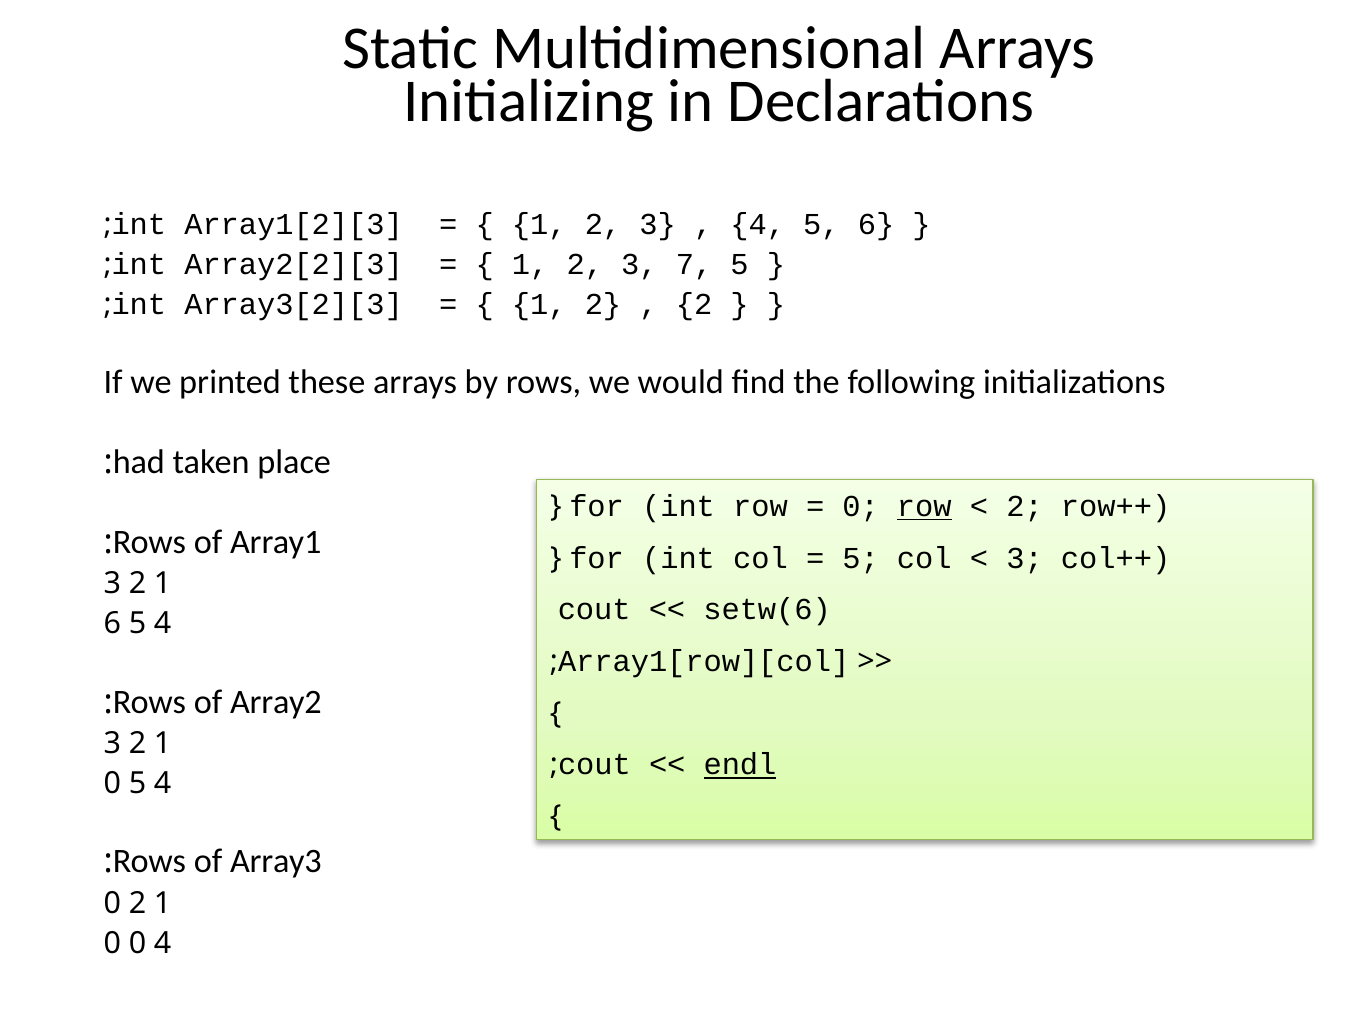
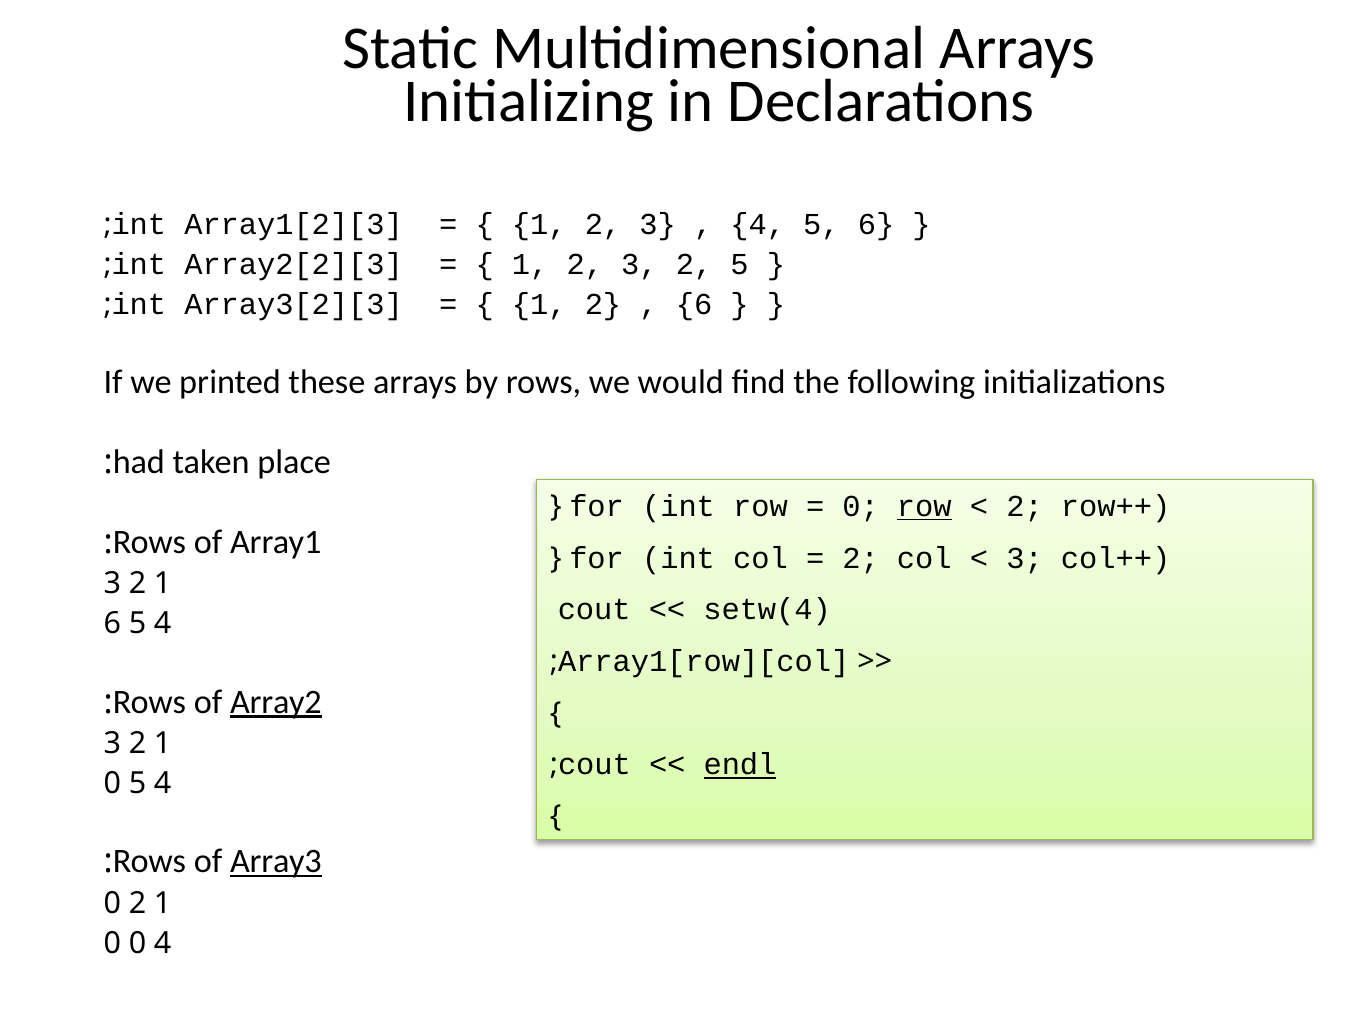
3 7: 7 -> 2 (694, 264)
2: 2 -> 6 (694, 304)
5: 5 -> 2 (861, 558)
setw(6: setw(6 -> setw(4 (767, 610)
Array2 underline: none -> present (276, 702)
Array3 underline: none -> present (276, 862)
